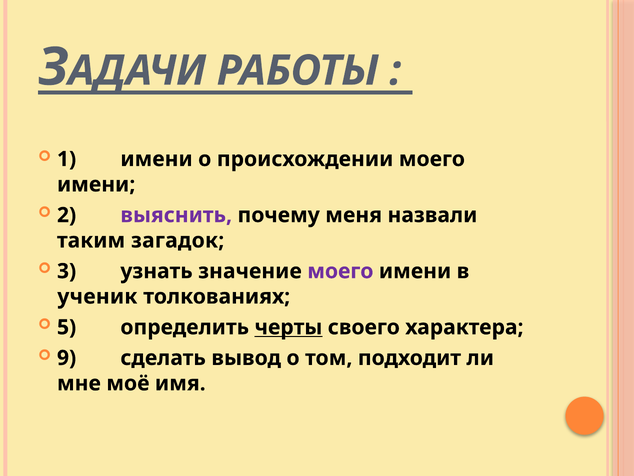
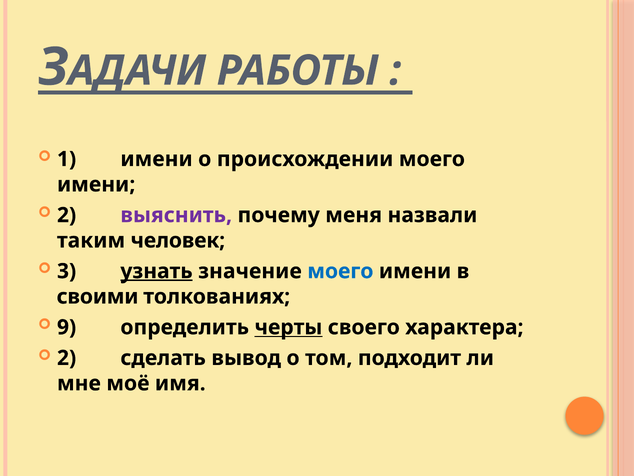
загадок: загадок -> человек (178, 240)
узнать underline: none -> present (157, 271)
моего colour: purple -> blue (340, 271)
ученик: ученик -> своими (98, 296)
5: 5 -> 9 (67, 327)
9: 9 -> 2 (67, 358)
